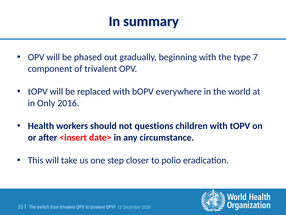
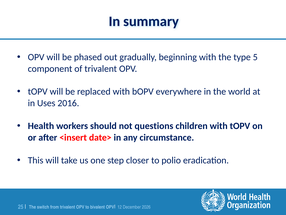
7: 7 -> 5 (255, 57)
Only: Only -> Uses (46, 103)
